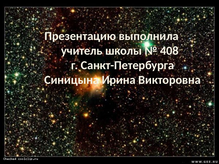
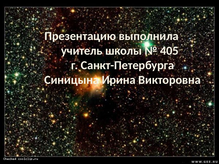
408: 408 -> 405 (169, 51)
